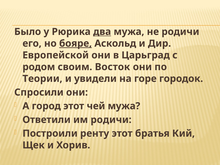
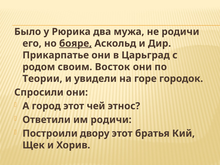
два underline: present -> none (102, 32)
Европейской: Европейской -> Прикарпатье (56, 55)
чей мужа: мужа -> этнос (124, 106)
ренту: ренту -> двору (95, 133)
